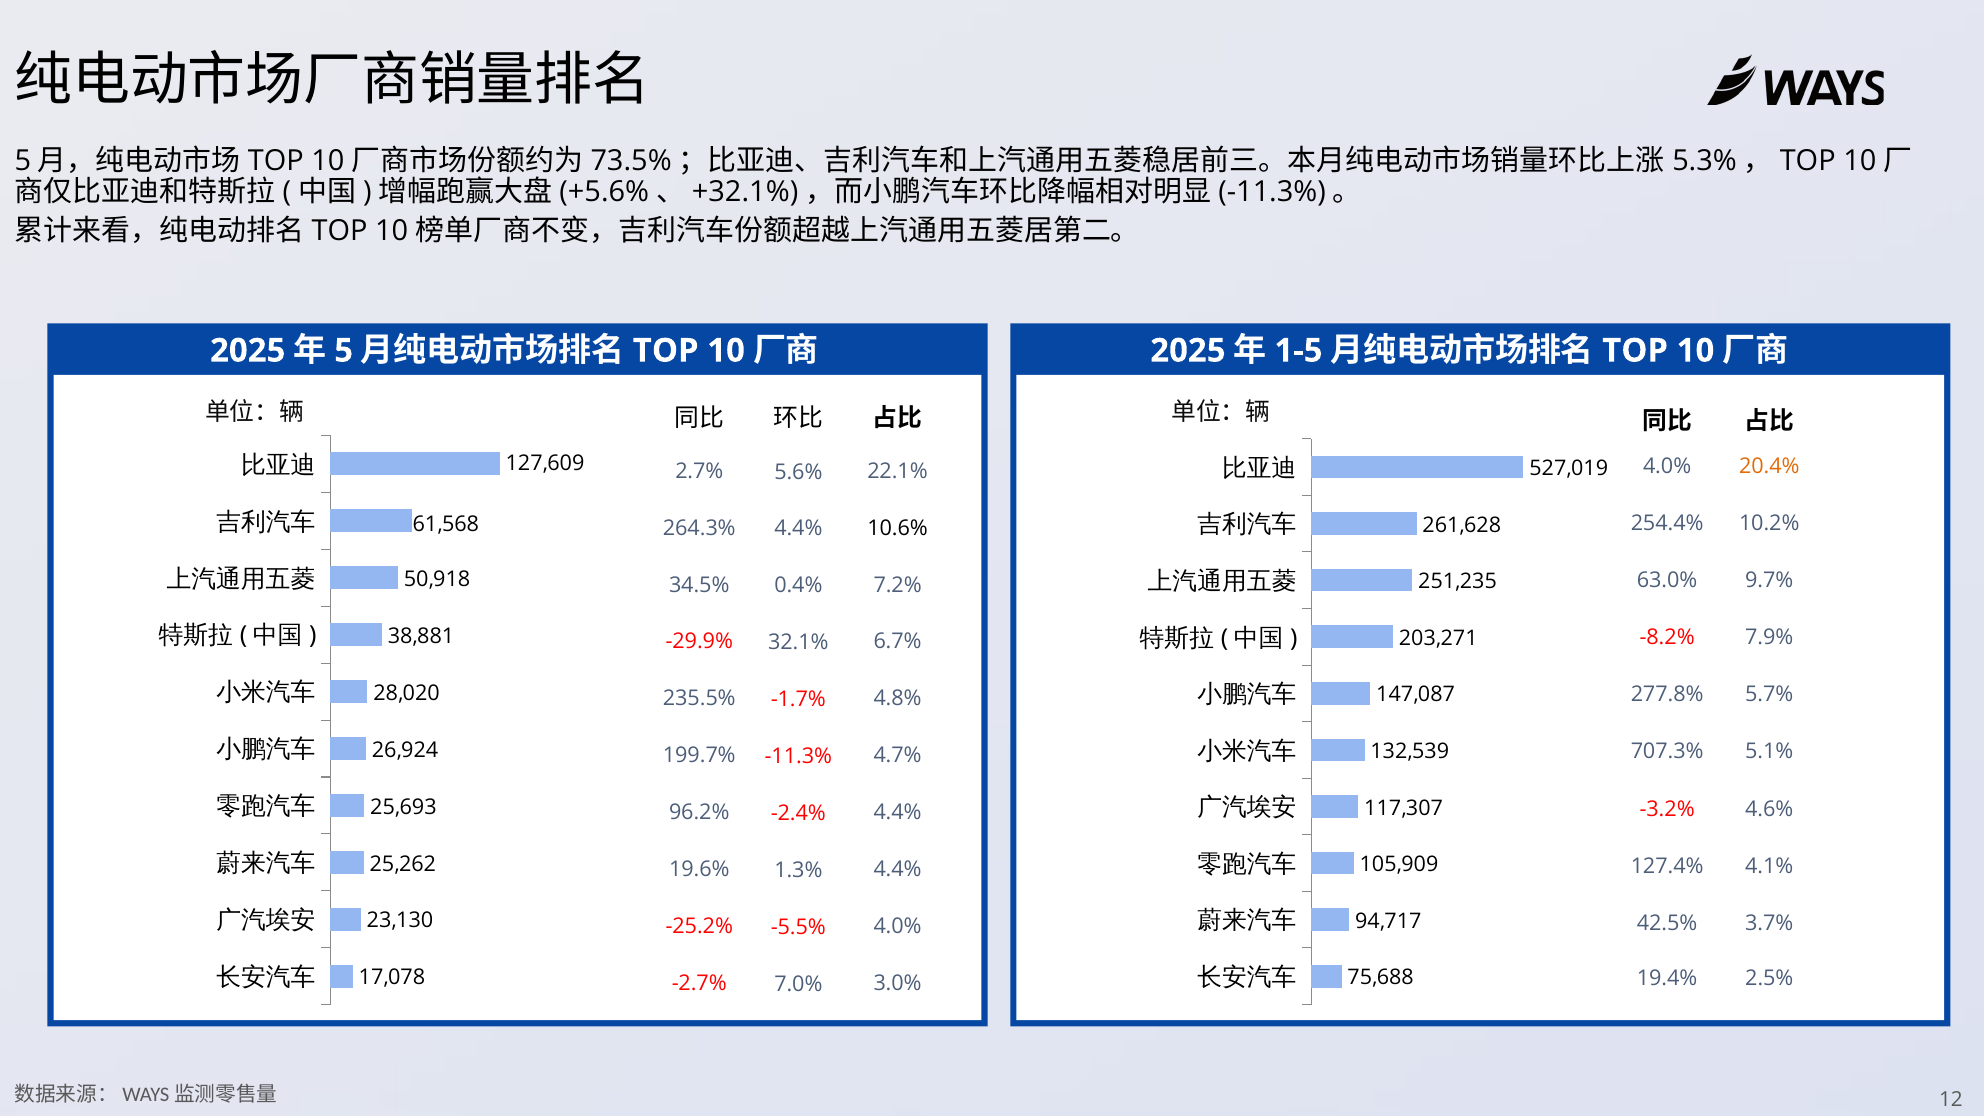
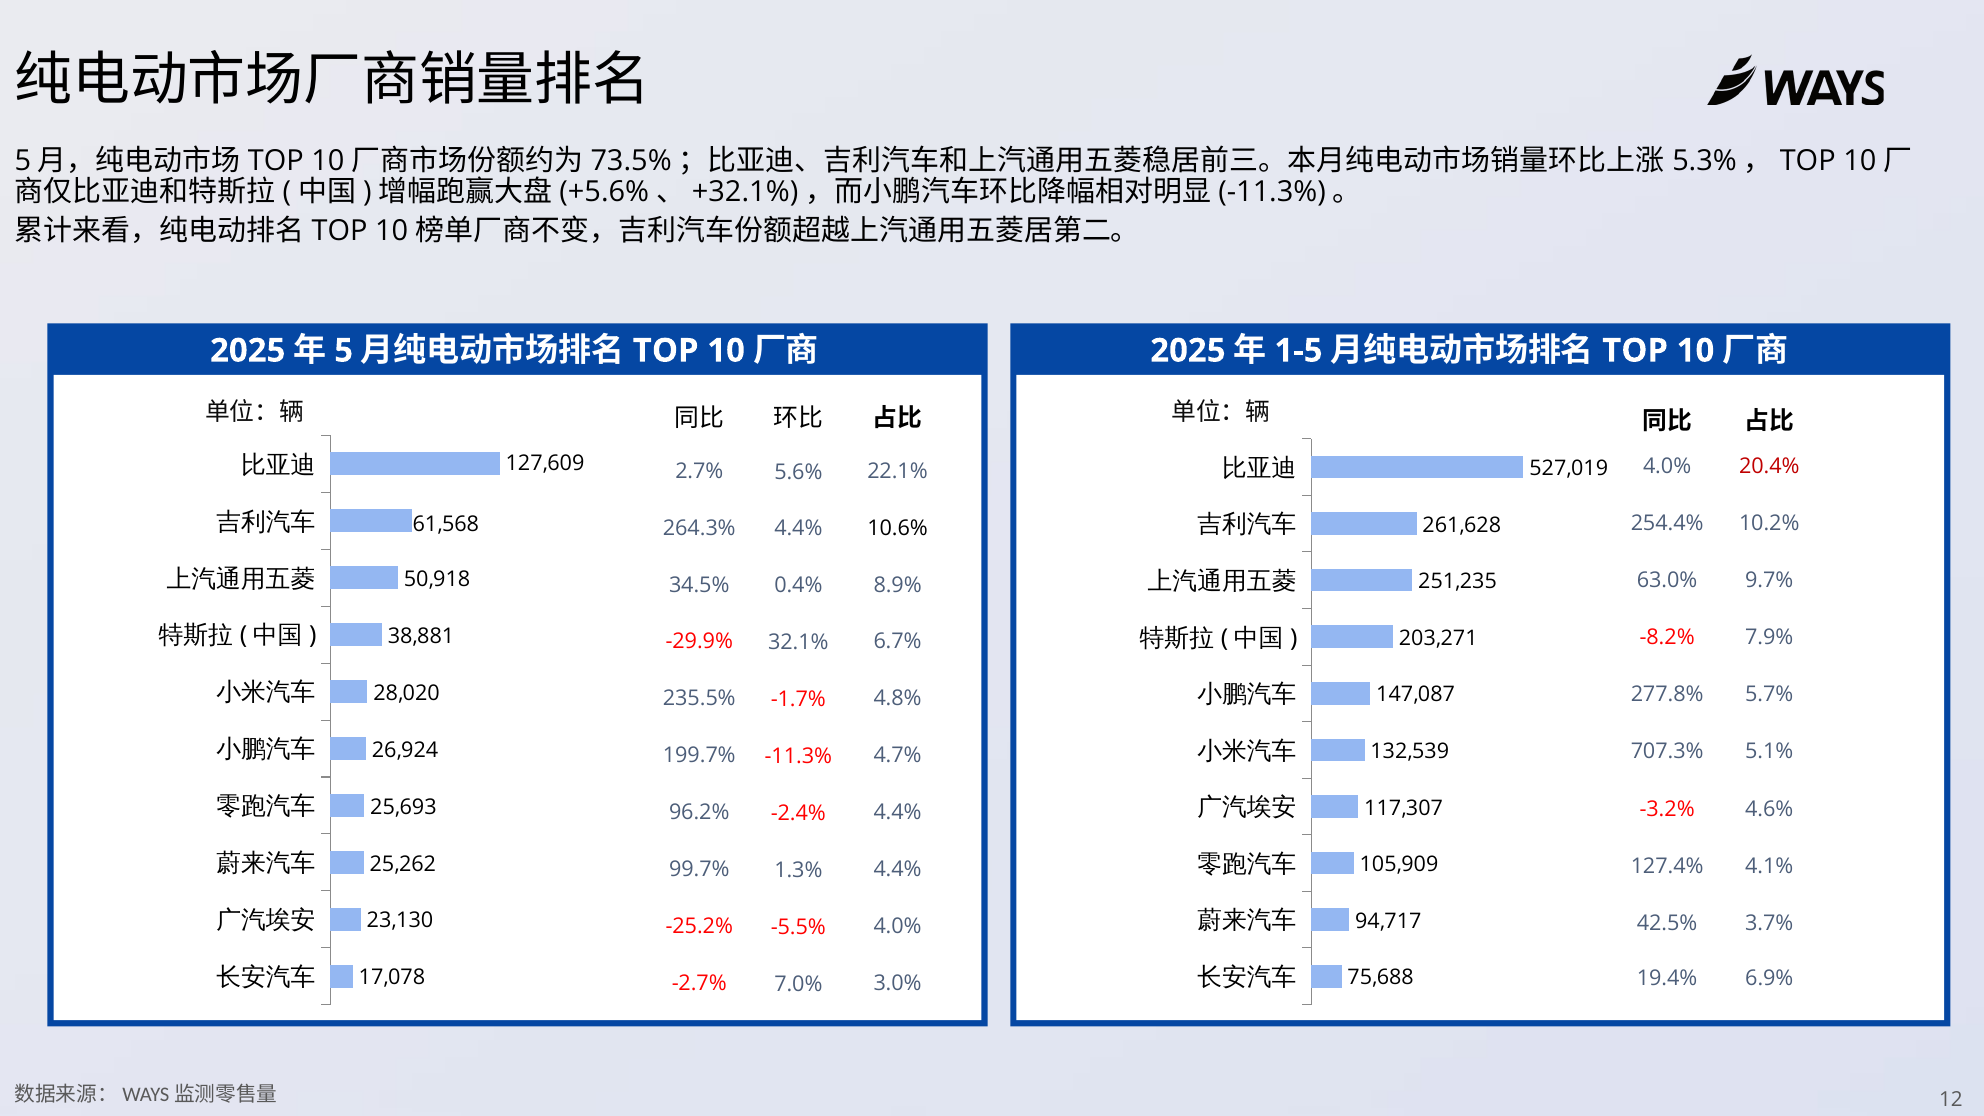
20.4% colour: orange -> red (1769, 466)
7.2%: 7.2% -> 8.9% (898, 585)
19.6%: 19.6% -> 99.7% (699, 869)
2.5%: 2.5% -> 6.9% (1769, 979)
